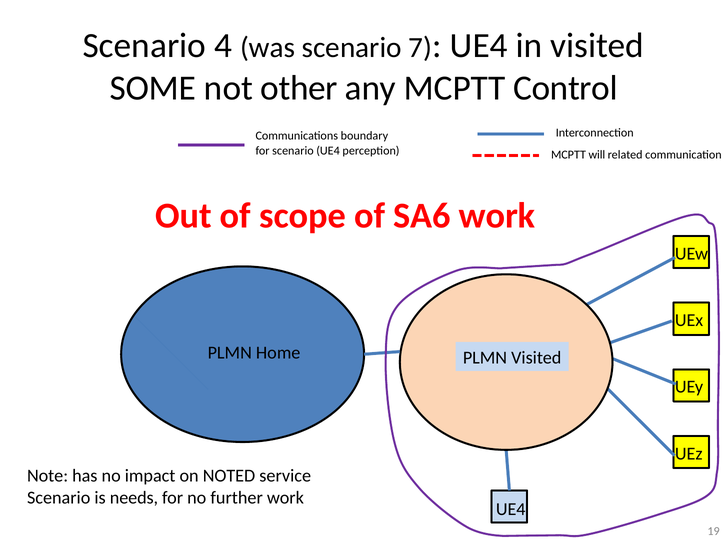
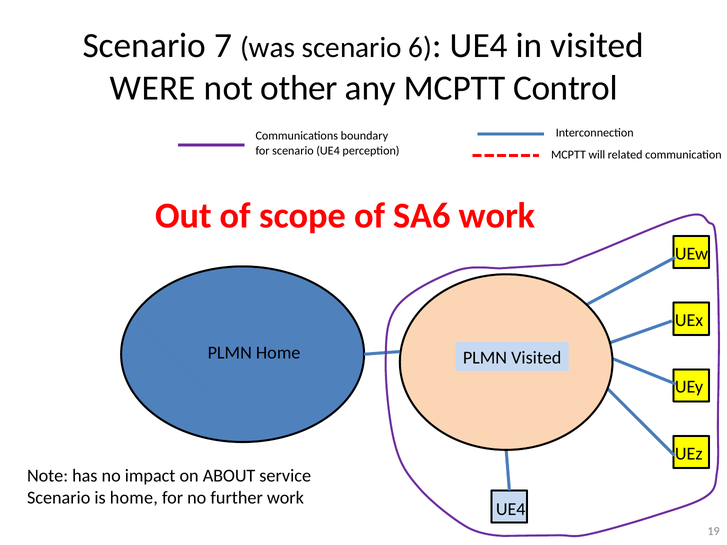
4: 4 -> 7 (223, 45)
7: 7 -> 6 (420, 47)
SOME: SOME -> WERE (153, 88)
NOTED: NOTED -> ABOUT (229, 476)
is needs: needs -> home (134, 498)
